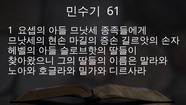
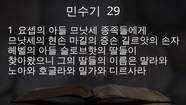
61: 61 -> 29 (114, 11)
